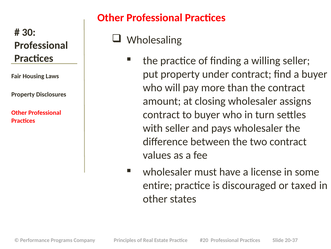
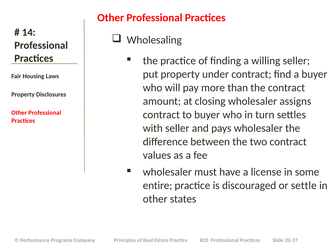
30: 30 -> 14 (29, 32)
taxed: taxed -> settle (304, 185)
